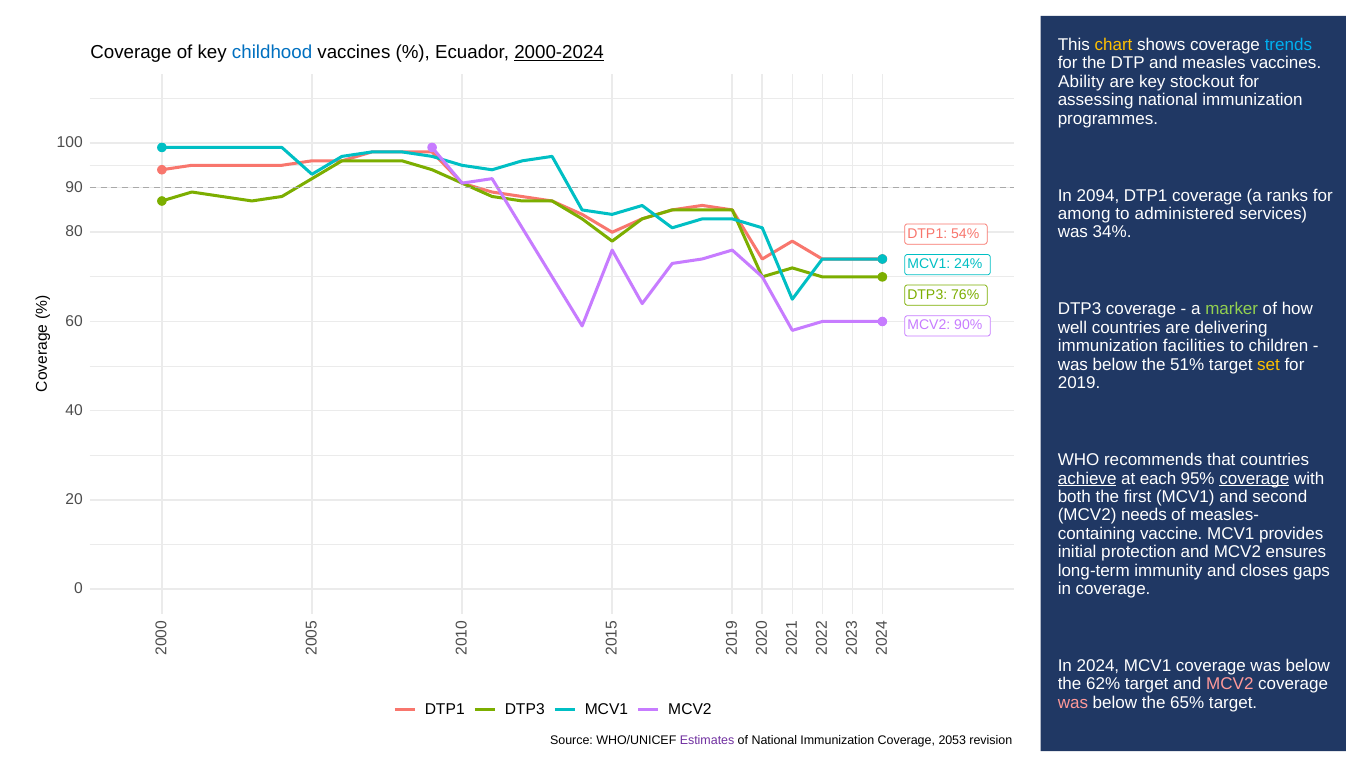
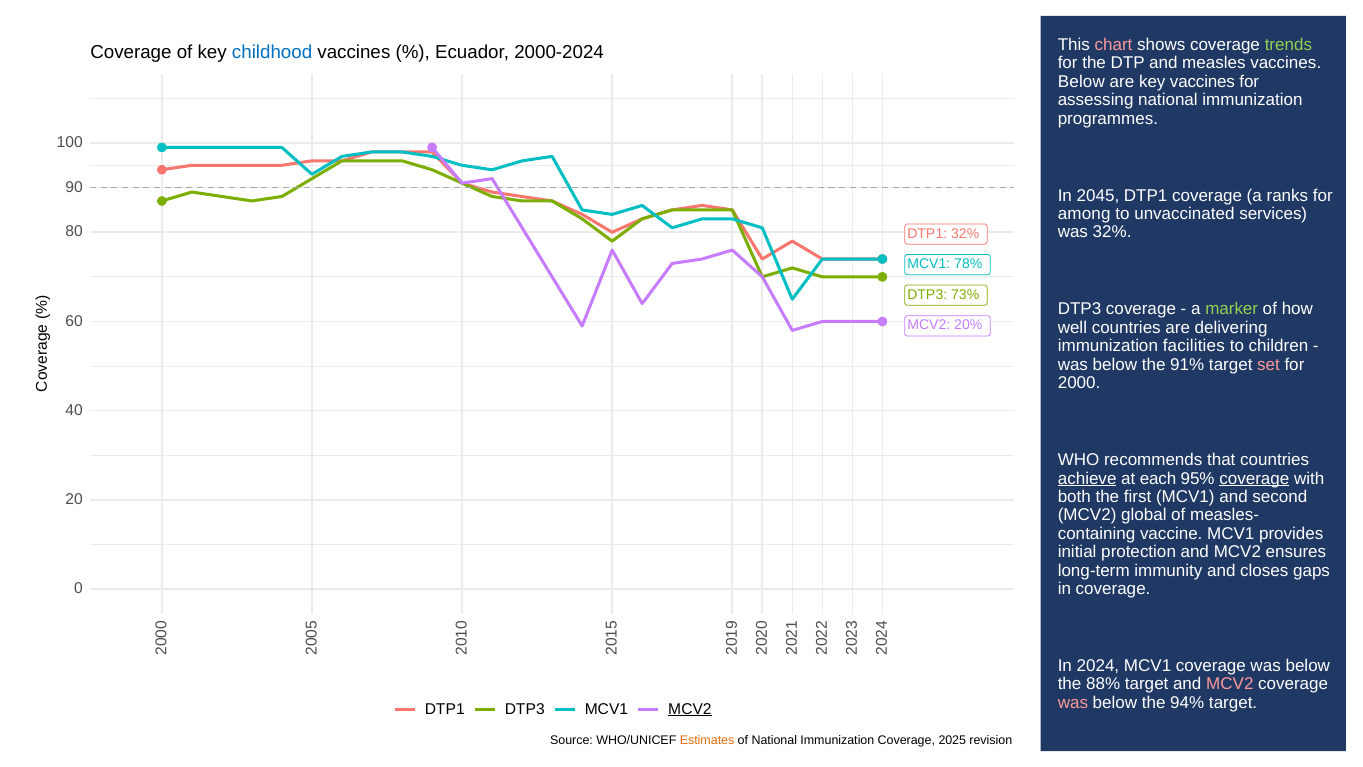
chart colour: yellow -> pink (1114, 45)
trends colour: light blue -> light green (1288, 45)
2000-2024 underline: present -> none (559, 53)
Ability: Ability -> Below (1081, 82)
key stockout: stockout -> vaccines (1202, 82)
2094: 2094 -> 2045 (1098, 195)
administered: administered -> unvaccinated (1184, 214)
was 34%: 34% -> 32% (1112, 232)
DTP1 54%: 54% -> 32% (965, 233)
24%: 24% -> 78% (968, 264)
76%: 76% -> 73% (965, 294)
90%: 90% -> 20% (968, 325)
51%: 51% -> 91% (1187, 364)
set colour: yellow -> pink (1268, 364)
2019: 2019 -> 2000 (1079, 383)
needs: needs -> global (1144, 515)
62%: 62% -> 88% (1103, 684)
65%: 65% -> 94% (1187, 702)
MCV2 underline: none -> present (690, 709)
Estimates colour: purple -> orange (707, 740)
2053: 2053 -> 2025 (952, 740)
